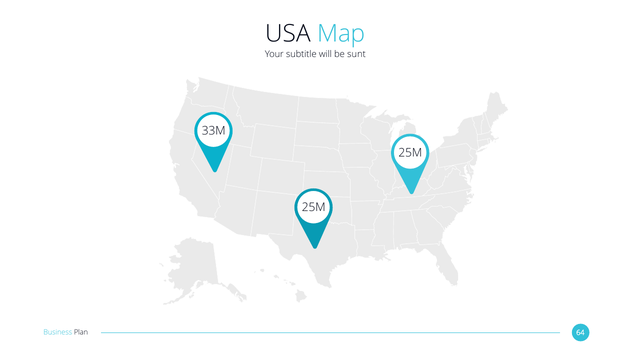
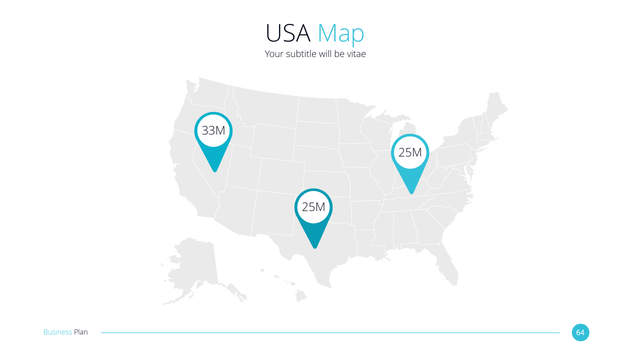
sunt: sunt -> vitae (357, 54)
